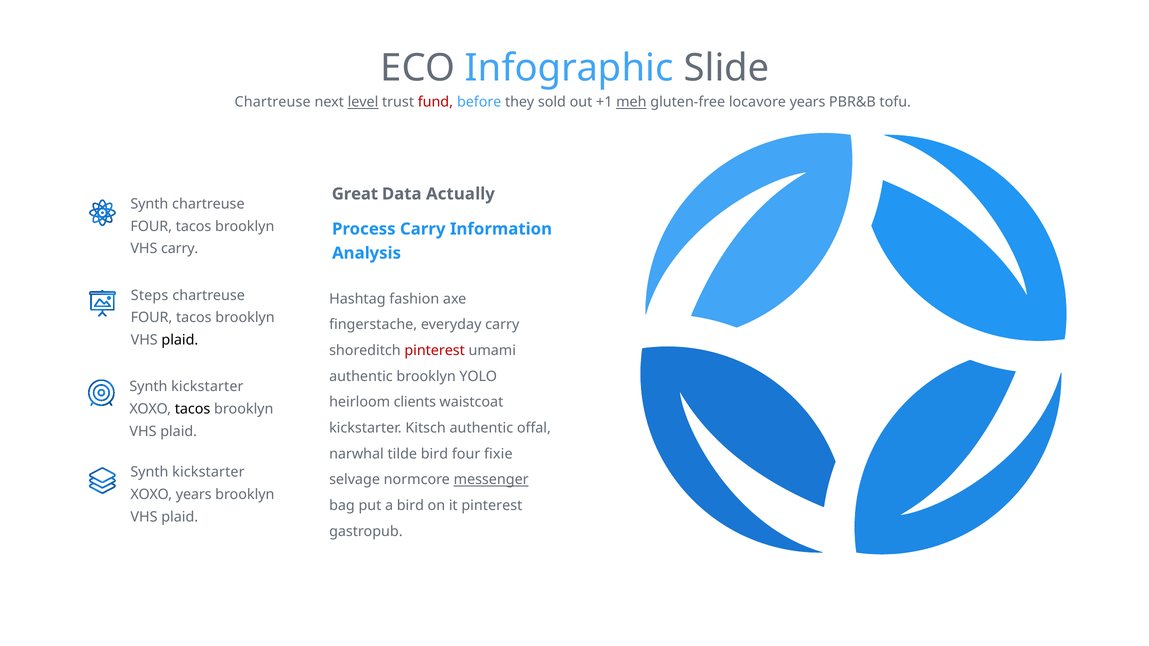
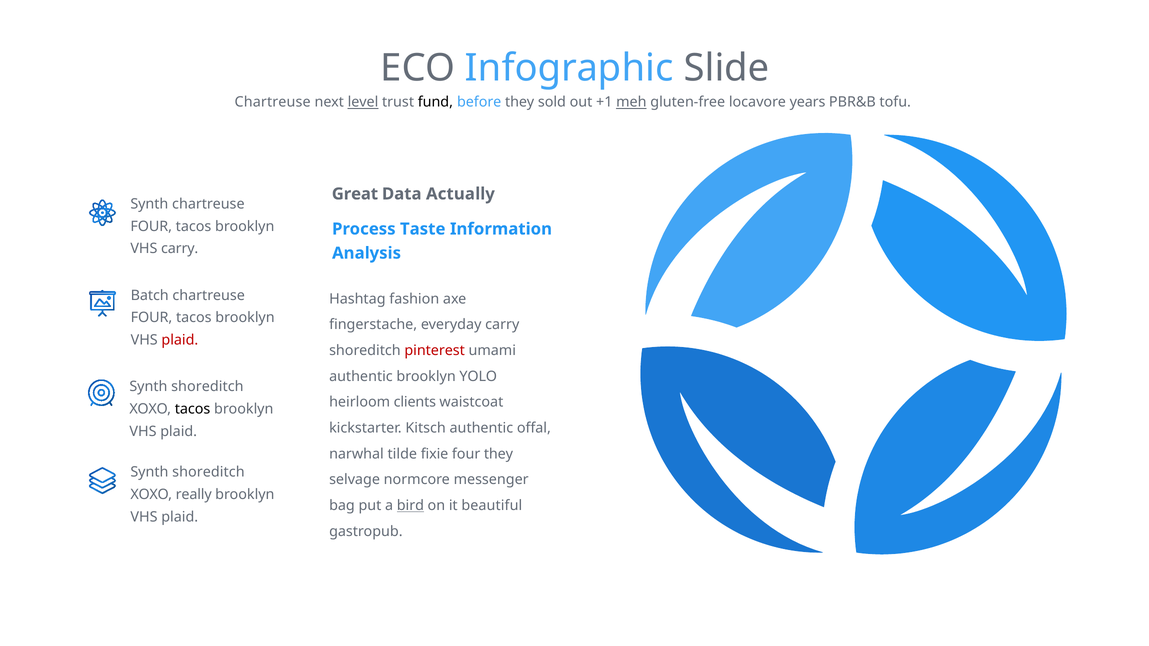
fund colour: red -> black (435, 102)
Process Carry: Carry -> Taste (423, 229)
Steps: Steps -> Batch (150, 295)
plaid colour: black -> red (180, 340)
kickstarter: kickstarter -> shoreditch (207, 387)
tilde bird: bird -> fixie (435, 454)
four fixie: fixie -> they (498, 454)
kickstarter: kickstarter -> shoreditch (208, 472)
messenger underline: present -> none (491, 480)
XOXO years: years -> really (194, 495)
bird underline: none -> present (410, 506)
it pinterest: pinterest -> beautiful (492, 506)
